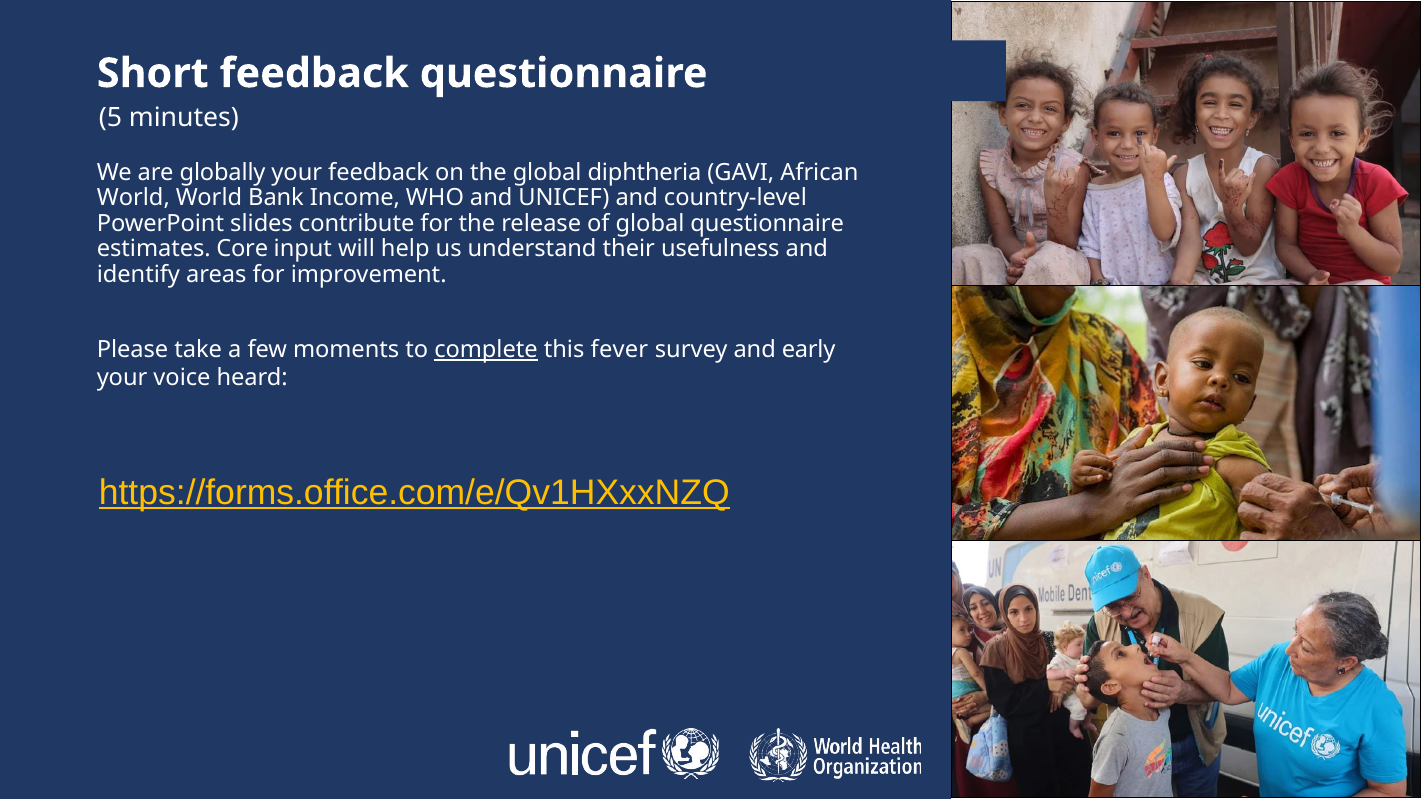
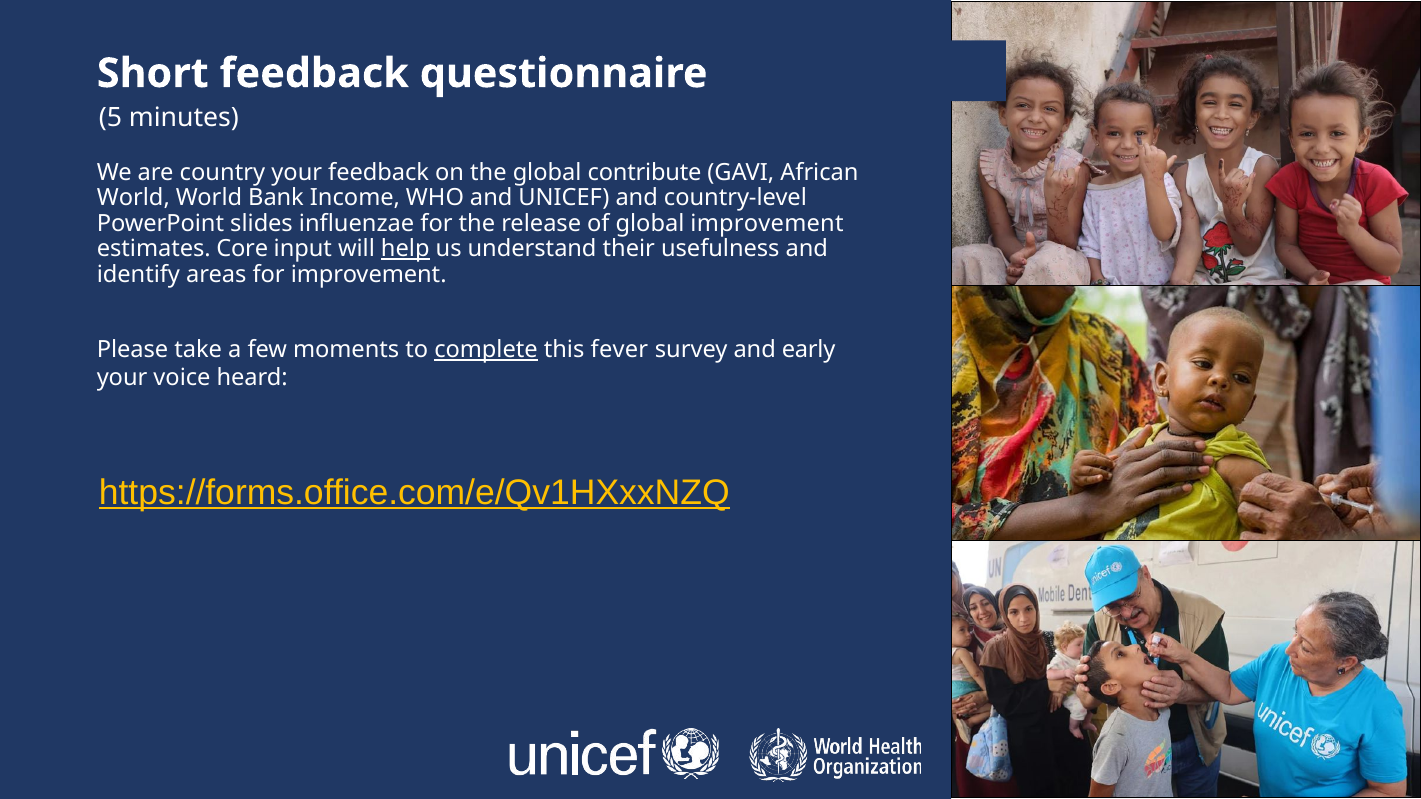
globally: globally -> country (222, 172)
diphtheria: diphtheria -> contribute (645, 172)
contribute: contribute -> influenzae (357, 224)
global questionnaire: questionnaire -> improvement (767, 224)
help underline: none -> present (405, 249)
